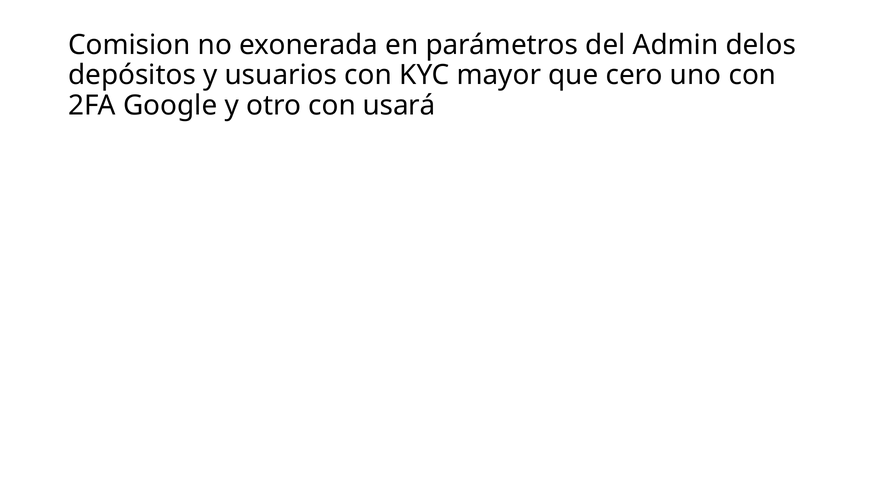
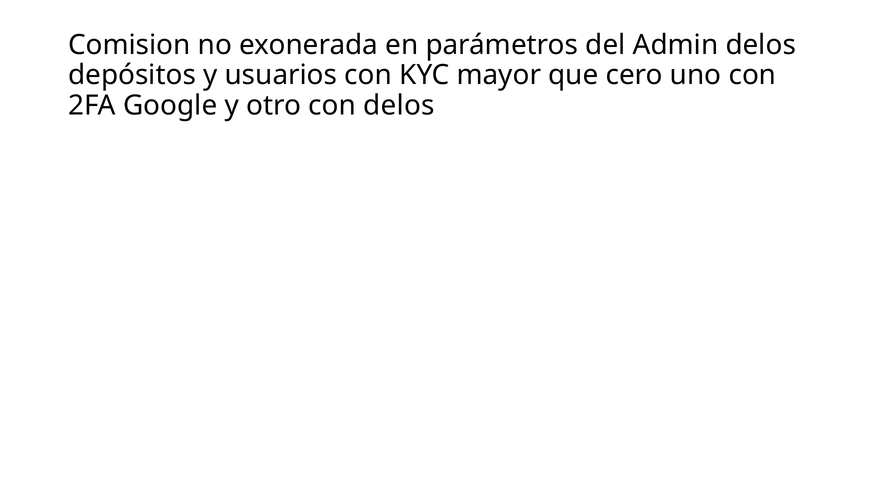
con usará: usará -> delos (399, 105)
